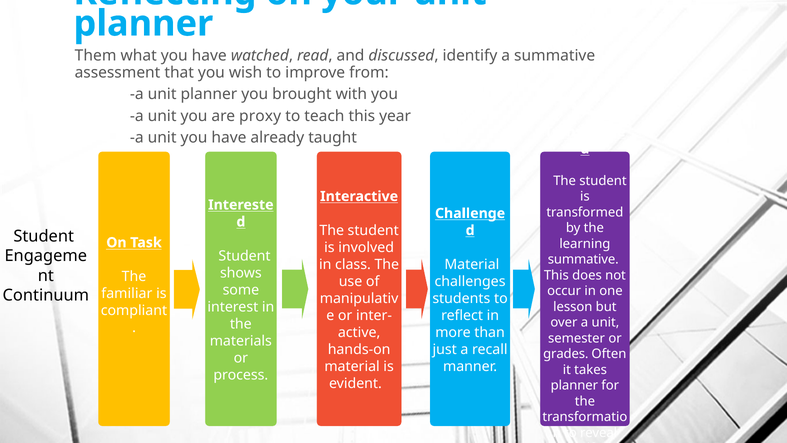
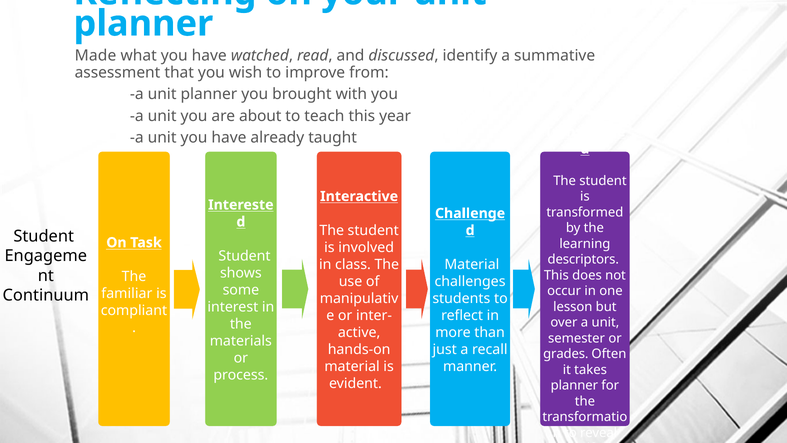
Them: Them -> Made (96, 56)
proxy: proxy -> about (260, 116)
summative: summative -> descriptors (583, 259)
